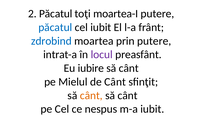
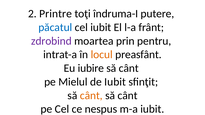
2 Păcatul: Păcatul -> Printre (56, 14)
moartea-I: moartea-I -> îndruma-I (116, 14)
zdrobind colour: blue -> purple (51, 41)
prin putere: putere -> pentru (154, 41)
locul colour: purple -> orange (102, 55)
de Cânt: Cânt -> Iubit (115, 82)
